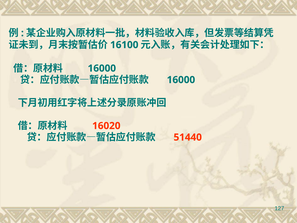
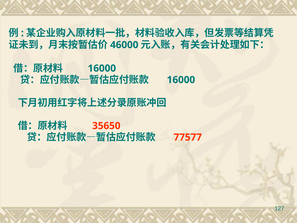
16100: 16100 -> 46000 (124, 45)
16020: 16020 -> 35650 (106, 126)
51440: 51440 -> 77577 (188, 137)
